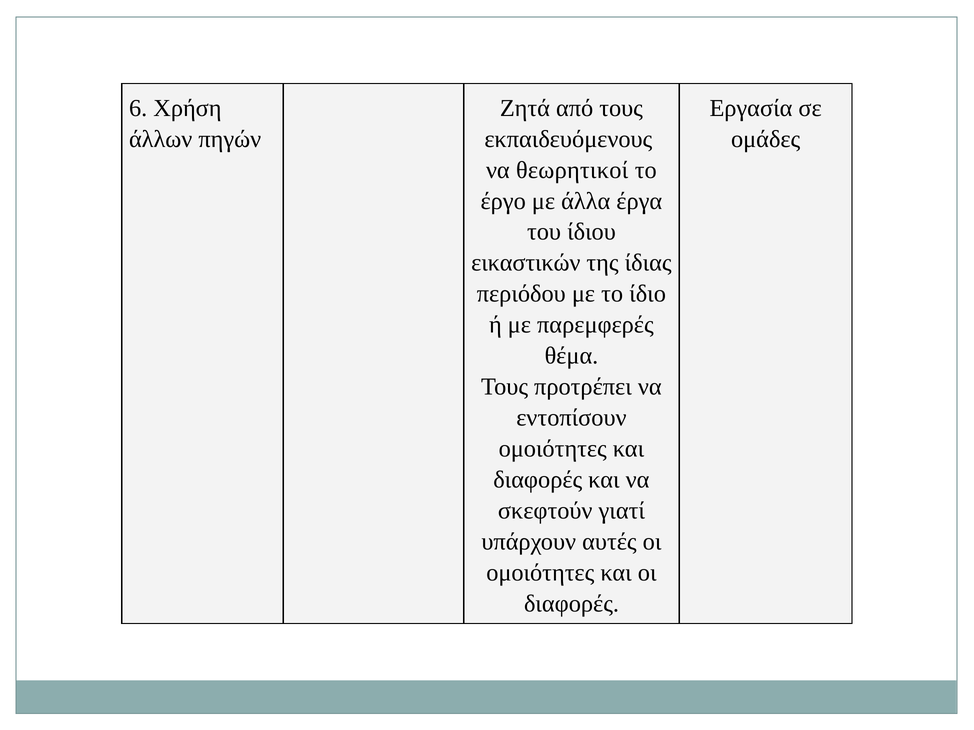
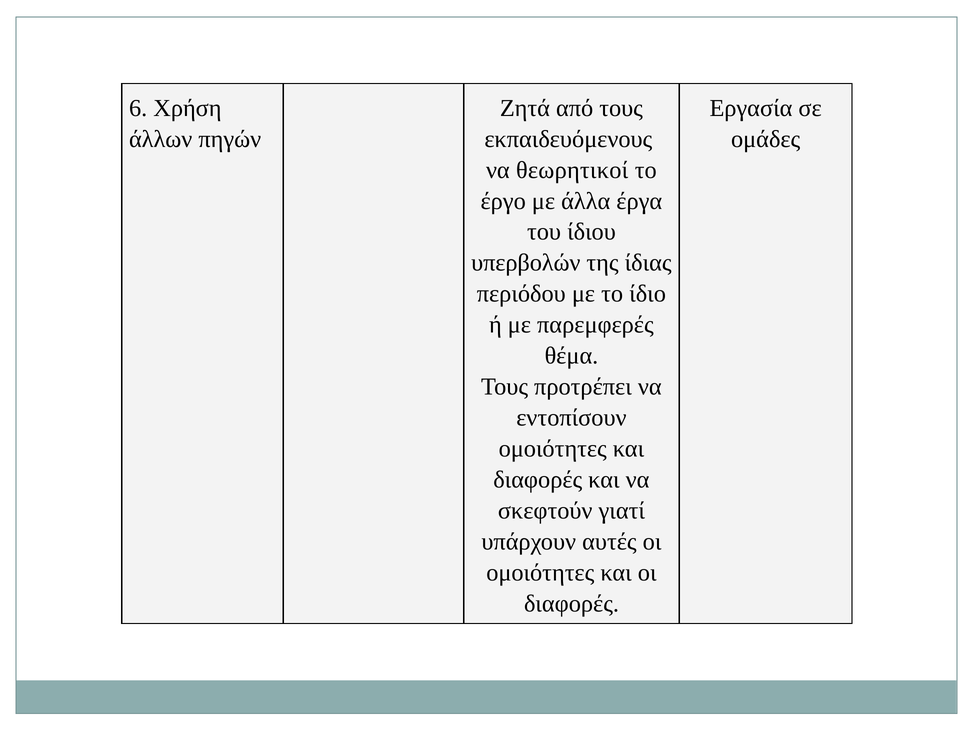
εικαστικών: εικαστικών -> υπερβολών (526, 263)
